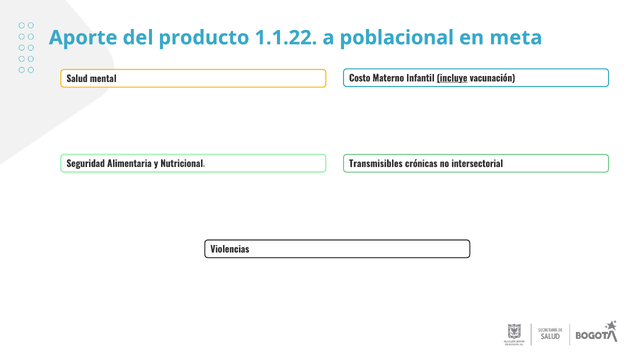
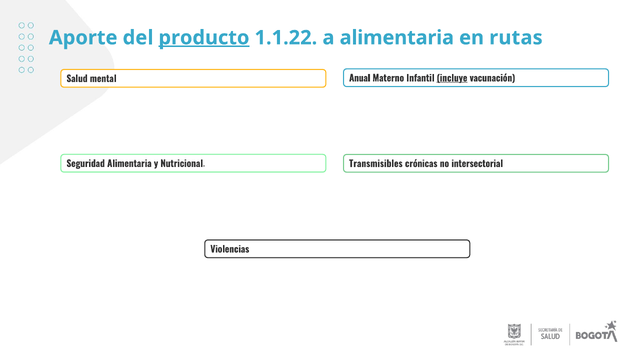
producto underline: none -> present (204, 38)
a poblacional: poblacional -> alimentaria (397, 38)
meta: meta -> rutas (516, 38)
Costo: Costo -> Anual (360, 78)
